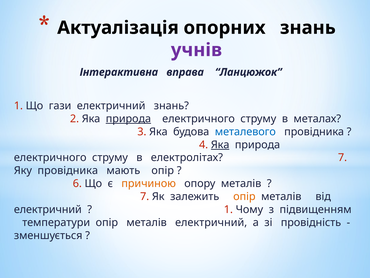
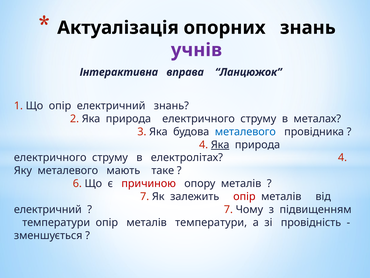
Що гази: гази -> опір (60, 106)
природа underline: present -> none (128, 119)
електролітах 7: 7 -> 4 (343, 157)
Яку провідника: провідника -> металевого (68, 170)
мають опір: опір -> таке (163, 170)
причиною colour: orange -> red (149, 183)
опір colour: orange -> red (244, 196)
1: 1 -> 7 (228, 209)
металів електричний: електричний -> температури (211, 222)
